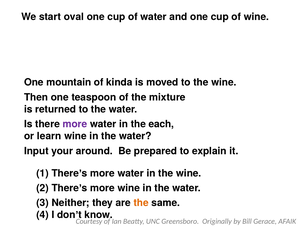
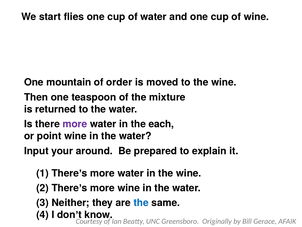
oval: oval -> flies (74, 17)
kinda: kinda -> order (119, 82)
learn: learn -> point (49, 136)
the colour: orange -> blue (141, 202)
